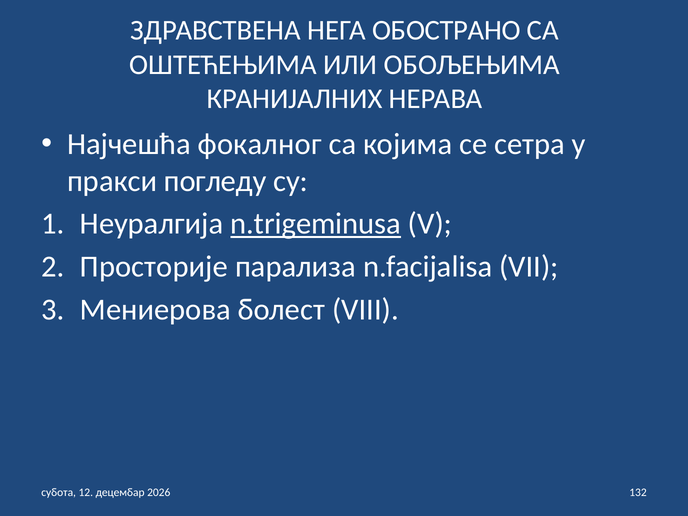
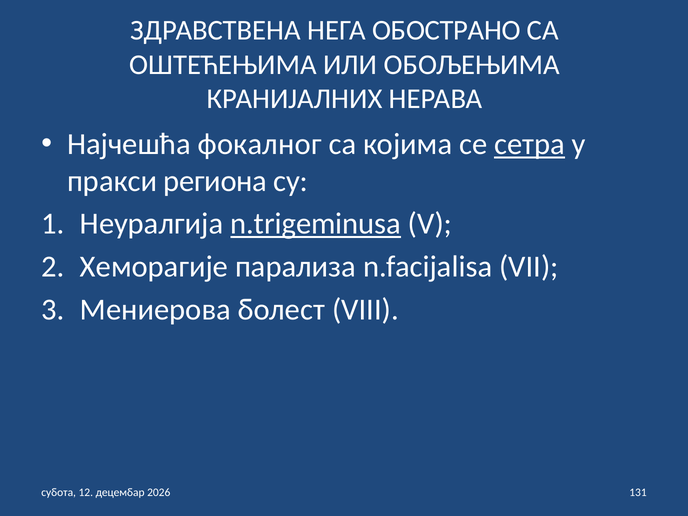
сетра underline: none -> present (529, 144)
погледу: погледу -> региона (215, 181)
Просторије: Просторије -> Хеморагије (154, 267)
132: 132 -> 131 (638, 493)
